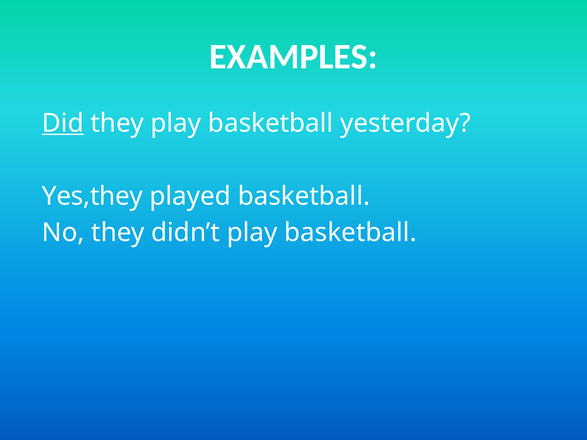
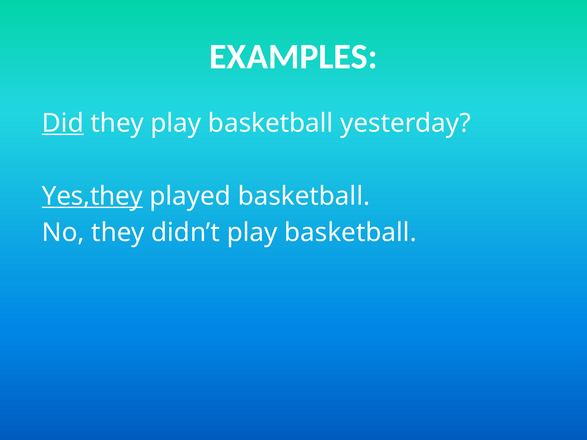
Yes,they underline: none -> present (92, 196)
